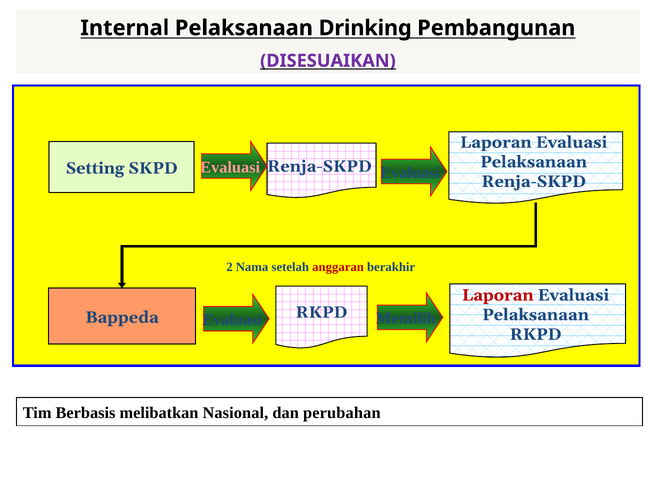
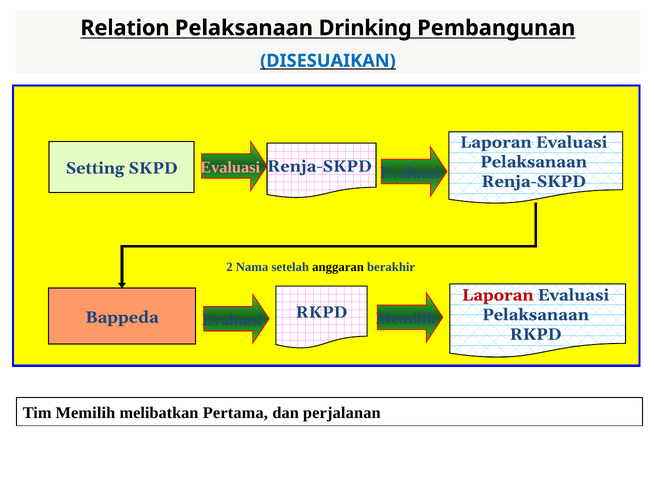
Internal: Internal -> Relation (125, 28)
DISESUAIKAN colour: purple -> blue (328, 61)
anggaran colour: red -> black (338, 267)
Tim Berbasis: Berbasis -> Memilih (85, 413)
Nasional: Nasional -> Pertama (235, 413)
perubahan: perubahan -> perjalanan (342, 413)
